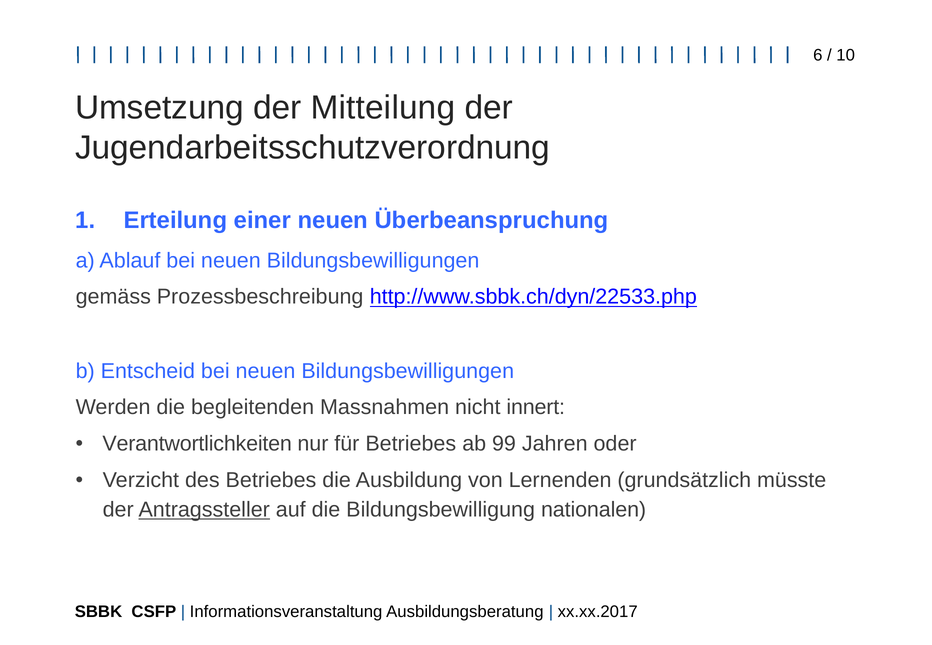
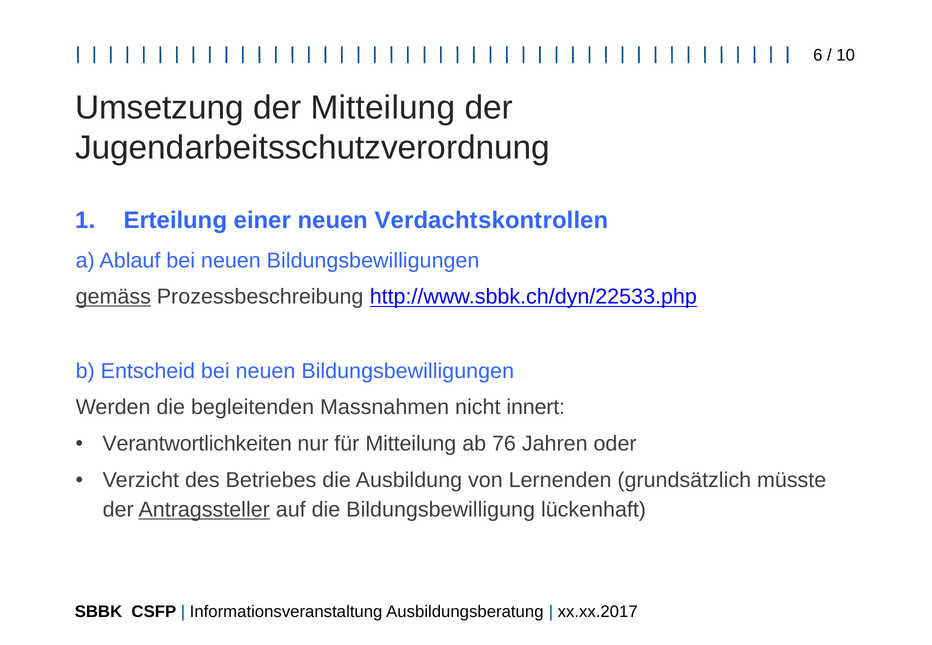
Überbeanspruchung: Überbeanspruchung -> Verdachtskontrollen (492, 220)
gemäss underline: none -> present (113, 297)
für Betriebes: Betriebes -> Mitteilung (411, 444)
99: 99 -> 76 (504, 444)
nationalen: nationalen -> lückenhaft (594, 510)
